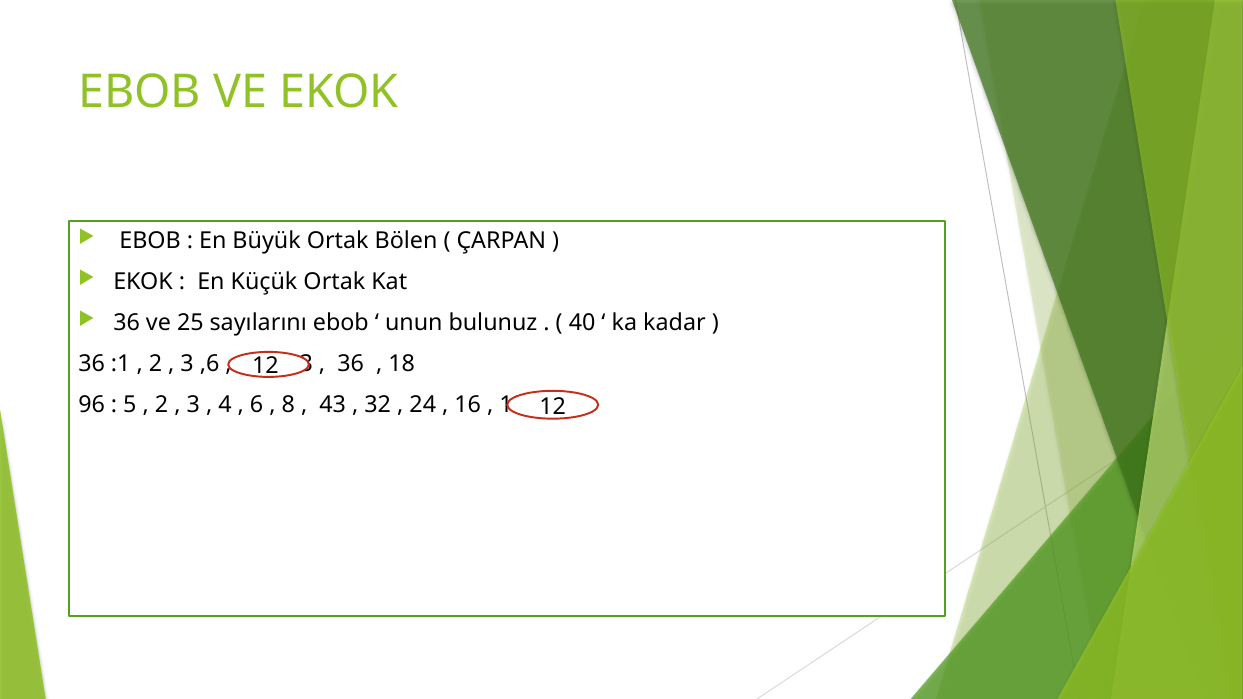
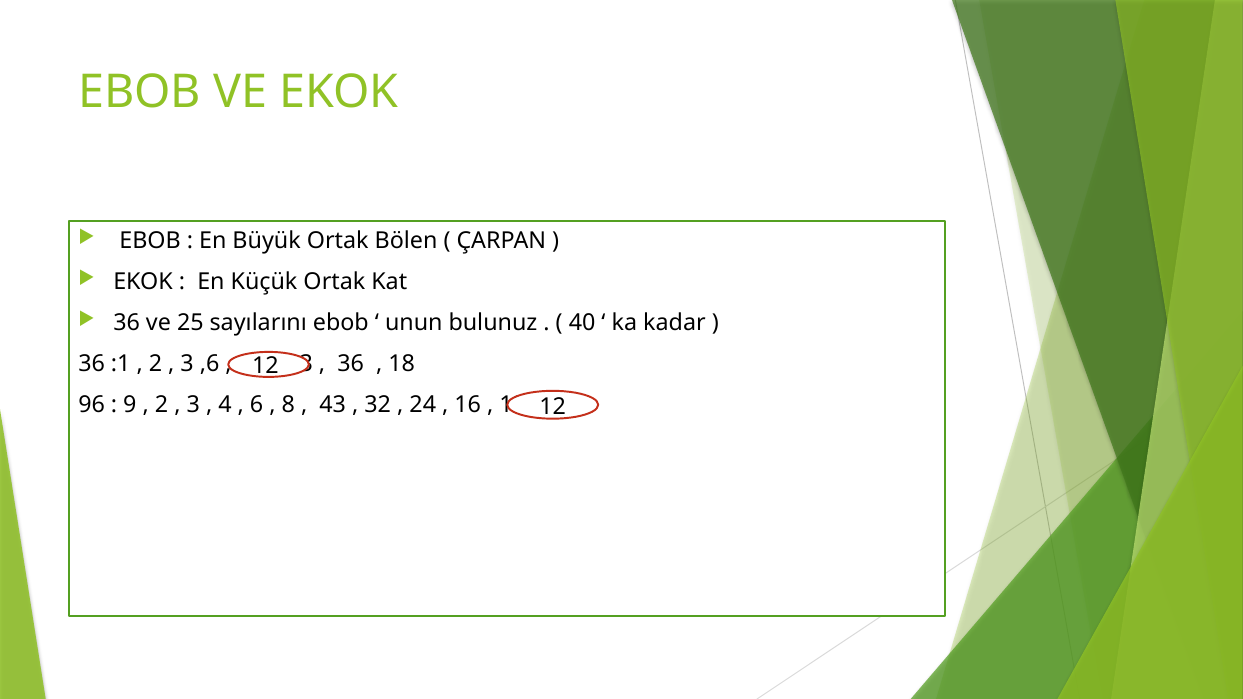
5: 5 -> 9 (130, 405)
